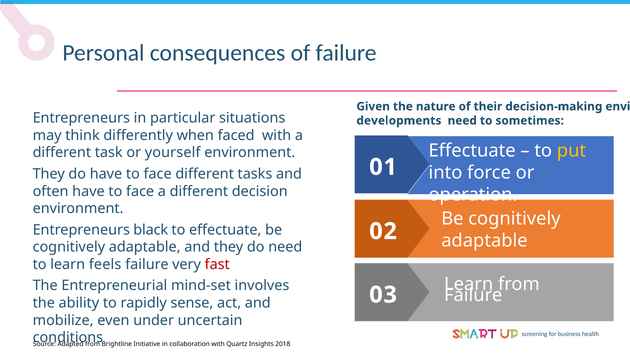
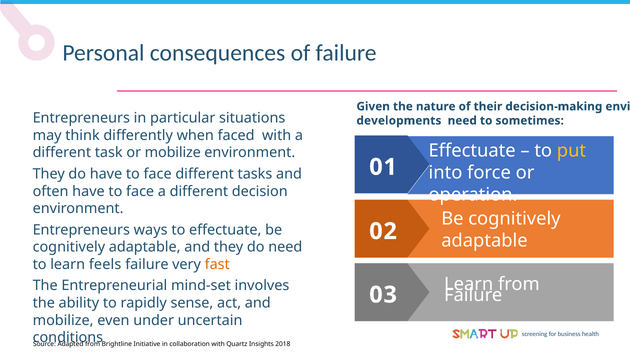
or yourself: yourself -> mobilize (173, 153)
black: black -> ways (151, 230)
fast colour: red -> orange (217, 265)
